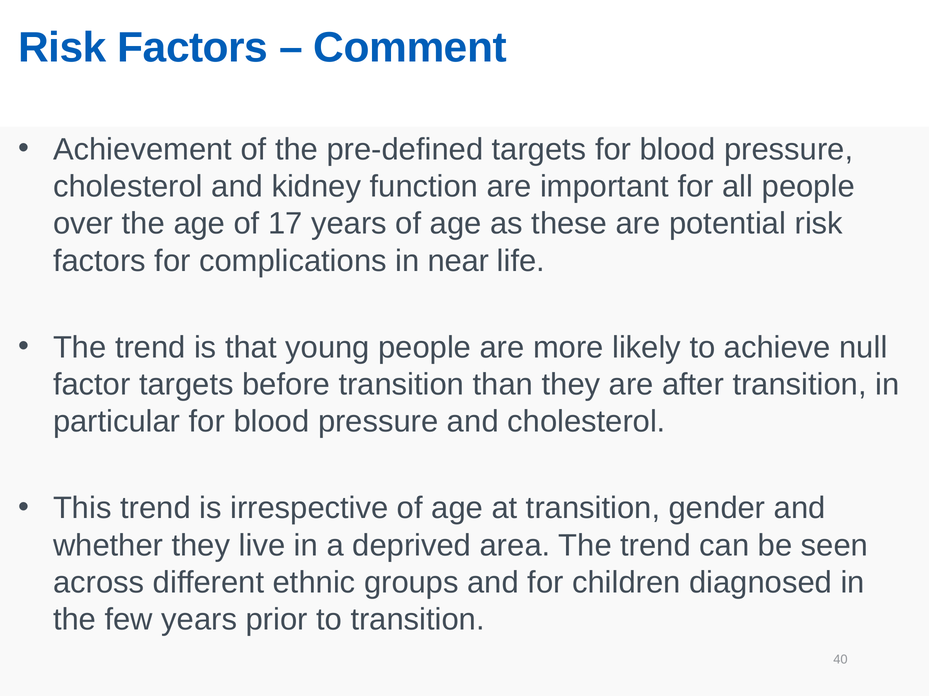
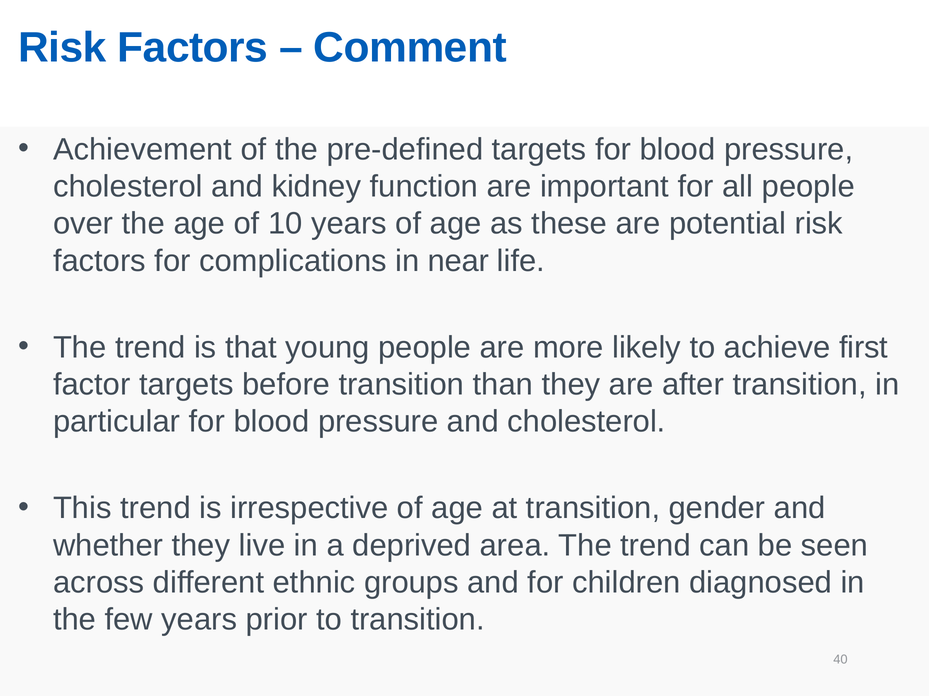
17: 17 -> 10 (285, 224)
null: null -> first (863, 348)
